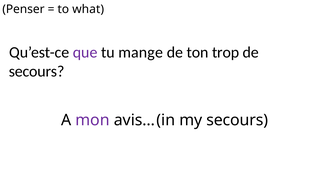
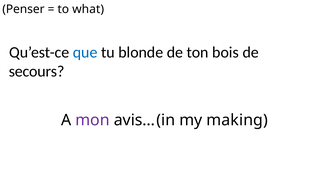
que colour: purple -> blue (85, 52)
mange: mange -> blonde (141, 52)
trop: trop -> bois (225, 52)
my secours: secours -> making (237, 120)
